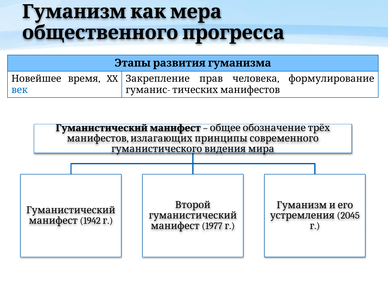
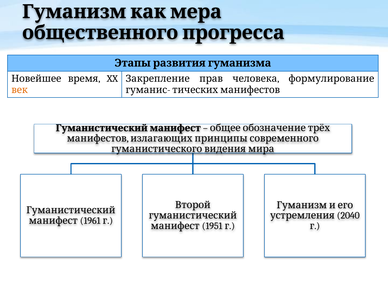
век colour: blue -> orange (20, 90)
2045: 2045 -> 2040 (348, 216)
1942: 1942 -> 1961 (90, 221)
1977: 1977 -> 1951 (212, 226)
